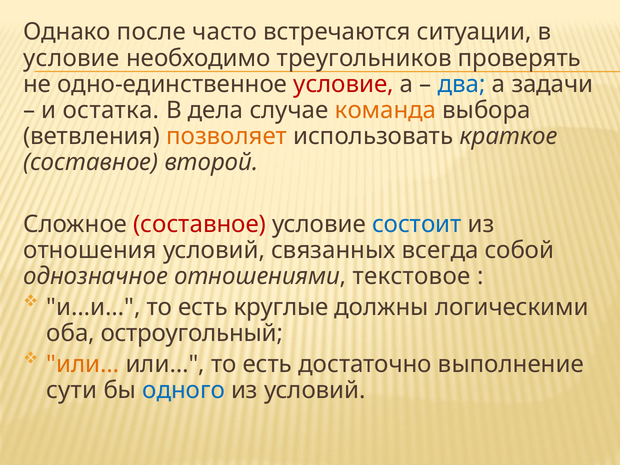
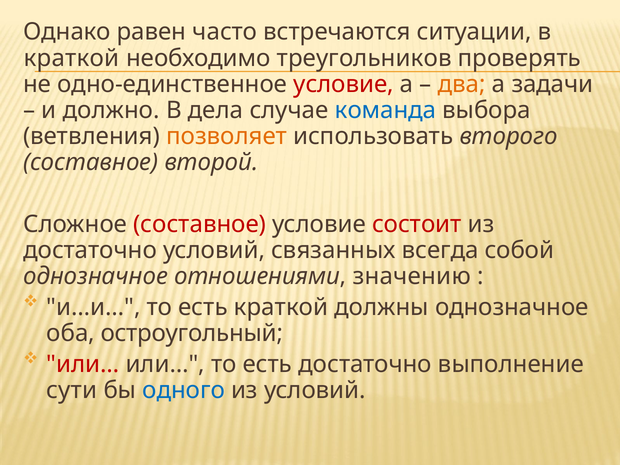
после: после -> равен (152, 32)
условие: условие -> краткой (71, 58)
два colour: blue -> orange (462, 84)
остатка: остатка -> должно (111, 110)
команда colour: orange -> blue (386, 110)
краткое: краткое -> второго (509, 136)
состоит colour: blue -> red (417, 224)
отношения: отношения -> достаточно (90, 250)
текстовое: текстовое -> значению (412, 276)
есть круглые: круглые -> краткой (281, 307)
должны логическими: логическими -> однозначное (512, 307)
или… colour: orange -> red (83, 364)
